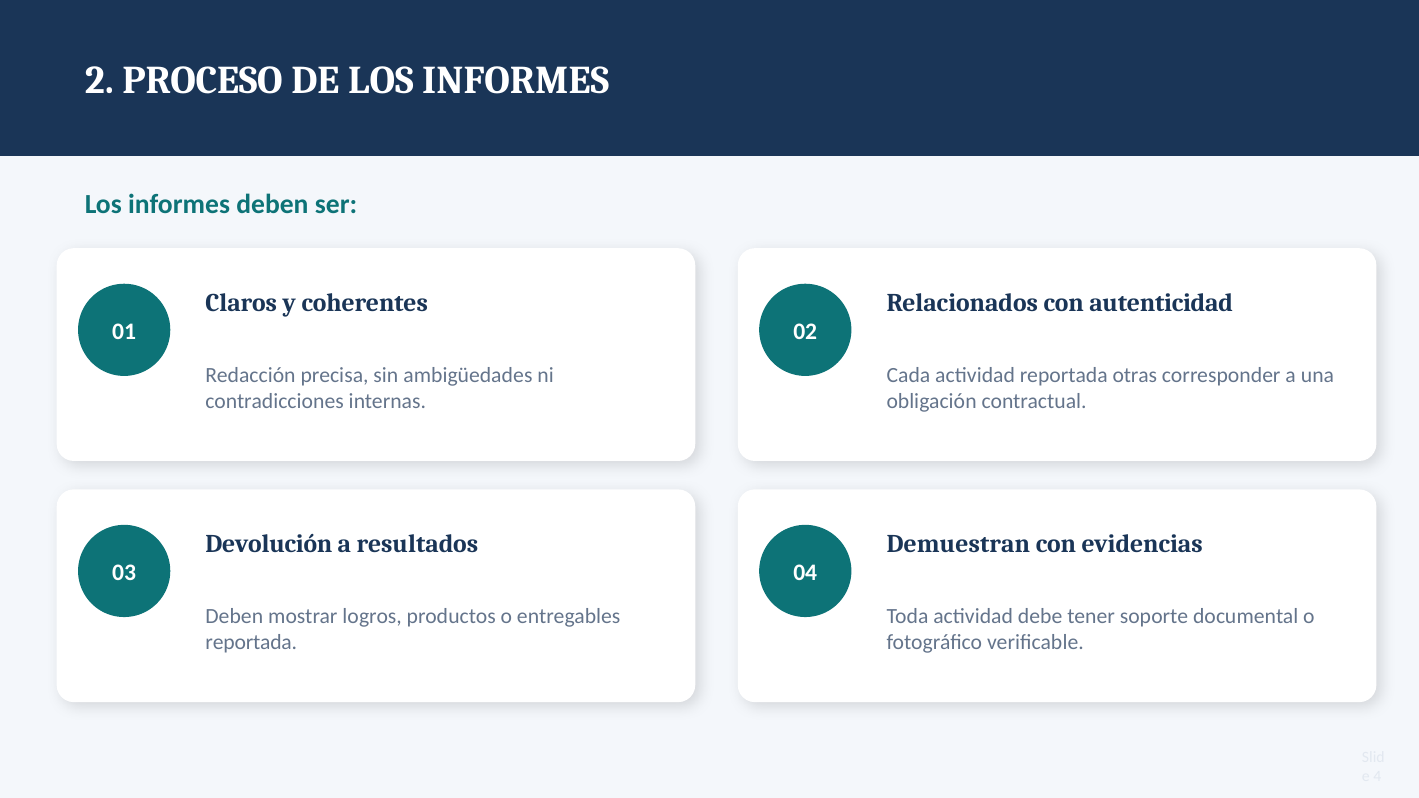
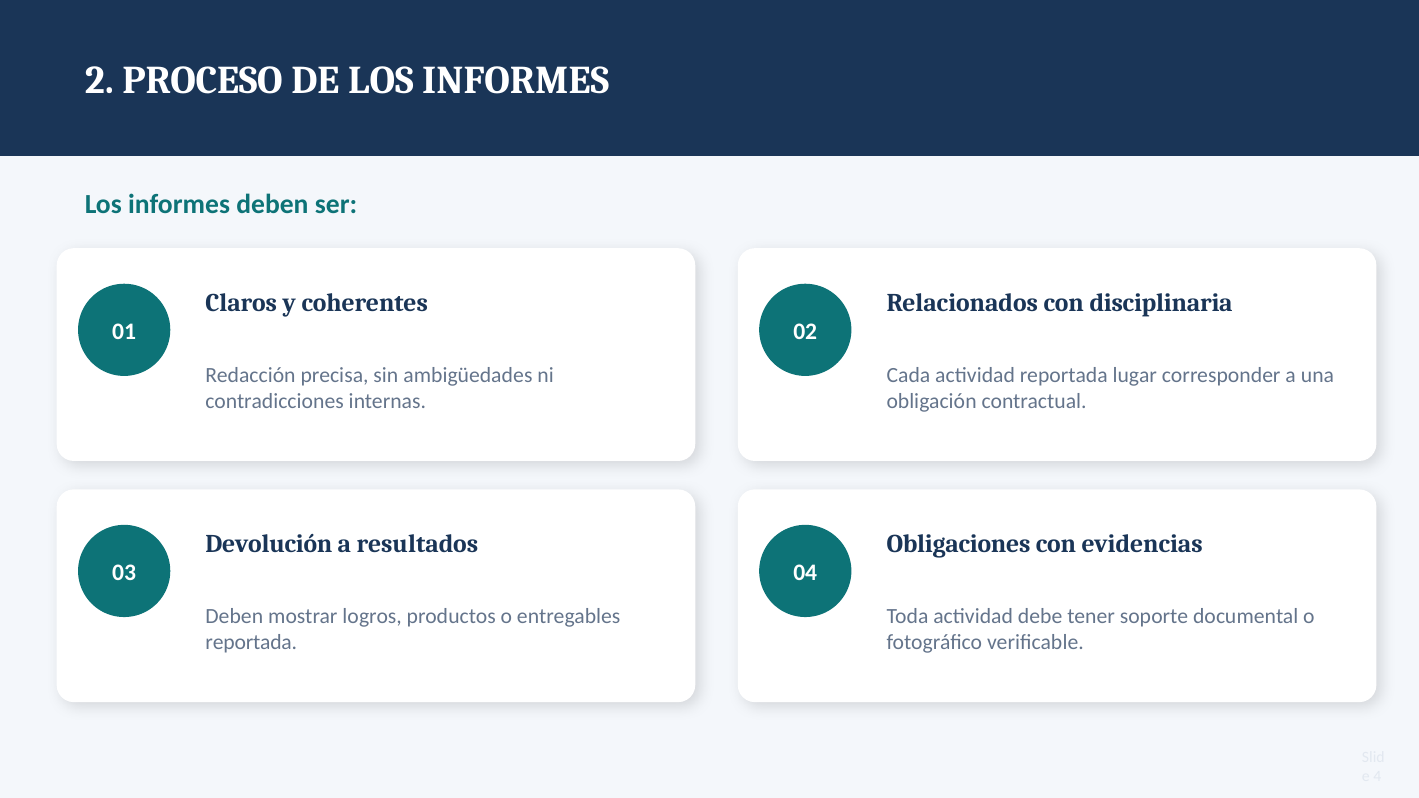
autenticidad: autenticidad -> disciplinaria (1161, 303)
otras: otras -> lugar (1135, 375)
Demuestran: Demuestran -> Obligaciones (958, 545)
